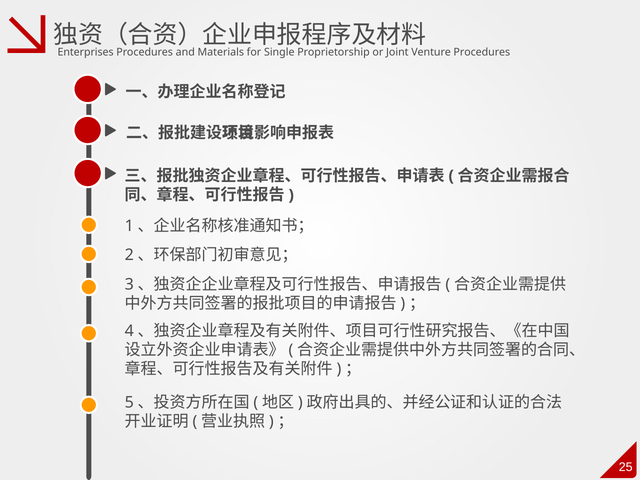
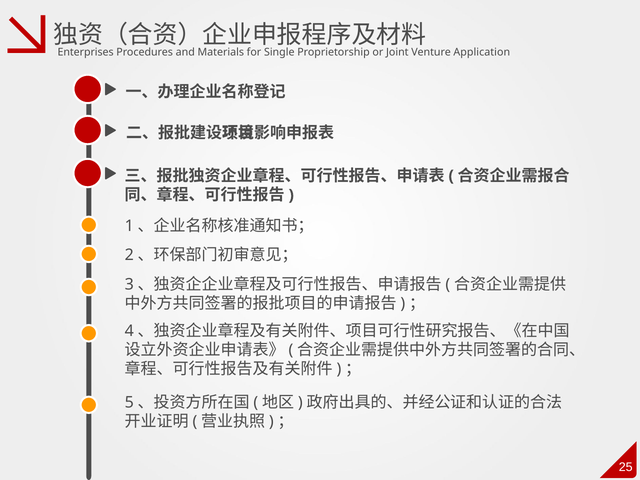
Venture Procedures: Procedures -> Application (482, 52)
